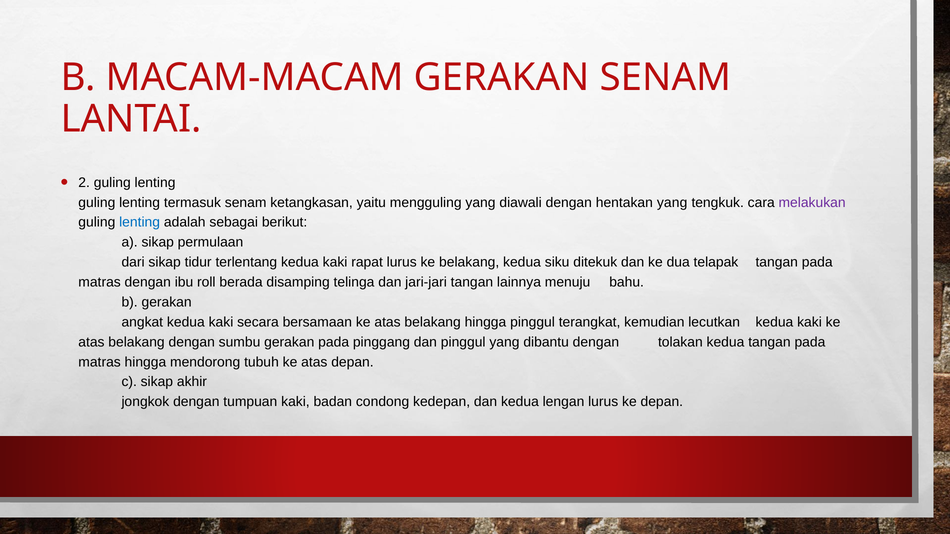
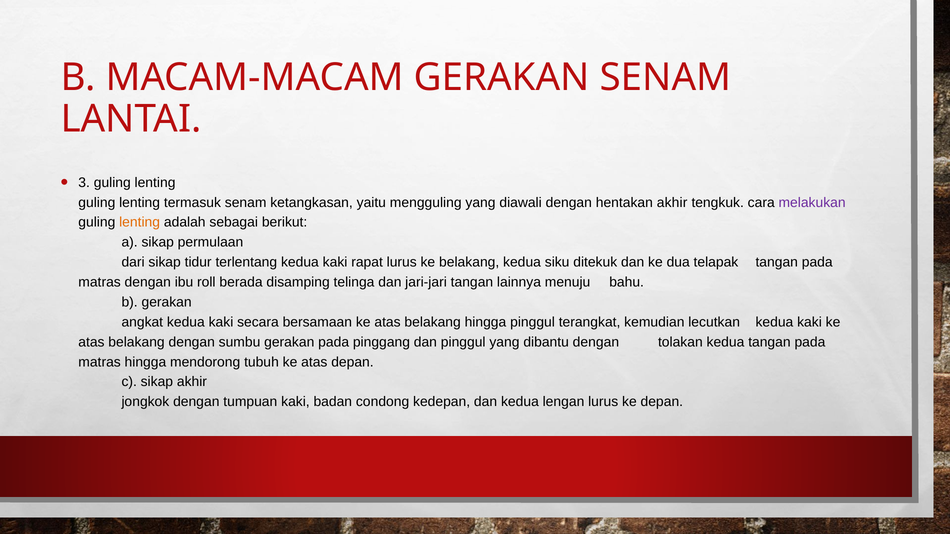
2: 2 -> 3 (84, 183)
hentakan yang: yang -> akhir (672, 203)
lenting colour: blue -> orange (140, 223)
